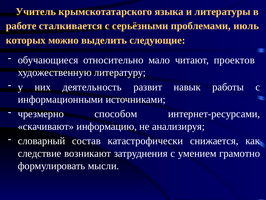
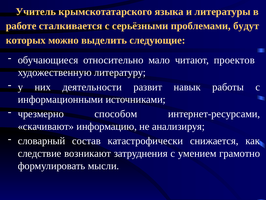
июль: июль -> будут (246, 26)
деятельность: деятельность -> деятельности (92, 87)
